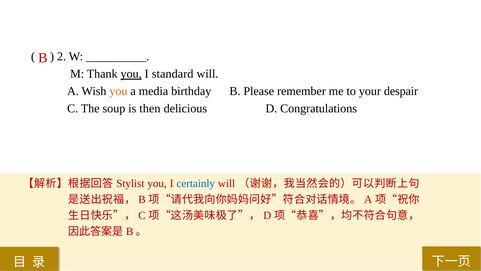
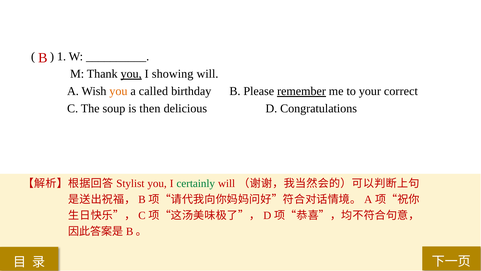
2: 2 -> 1 (62, 57)
standard: standard -> showing (173, 74)
media: media -> called (153, 91)
remember underline: none -> present (301, 91)
despair: despair -> correct (401, 91)
certainly colour: blue -> green (196, 183)
